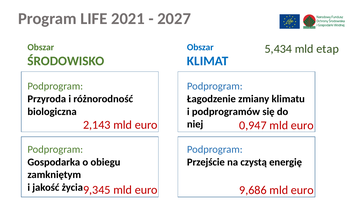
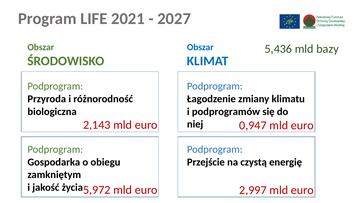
5,434: 5,434 -> 5,436 (278, 49)
etap: etap -> bazy (328, 49)
9,345: 9,345 -> 5,972 (97, 191)
9,686: 9,686 -> 2,997 (253, 191)
